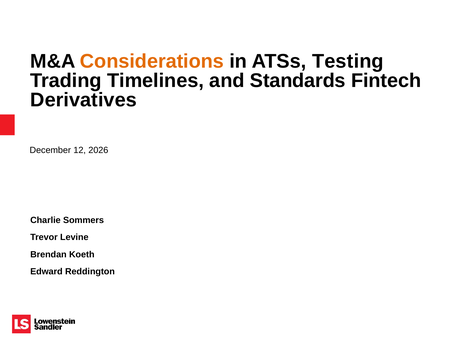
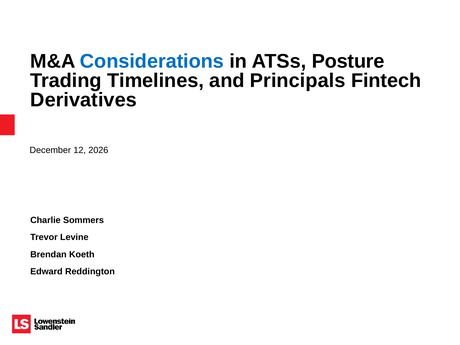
Considerations colour: orange -> blue (152, 61)
Testing: Testing -> Posture (348, 61)
Standards: Standards -> Principals (298, 81)
